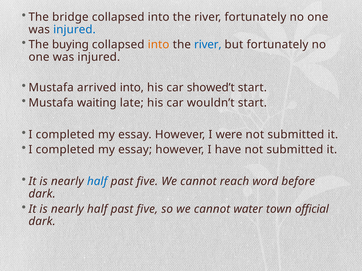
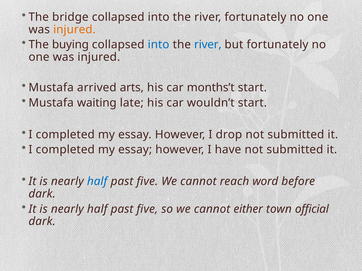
injured colour: blue -> orange (74, 30)
into colour: orange -> blue (159, 45)
arrived into: into -> arts (132, 88)
showed’t: showed’t -> months’t (211, 88)
were: were -> drop (229, 135)
water: water -> either (248, 209)
